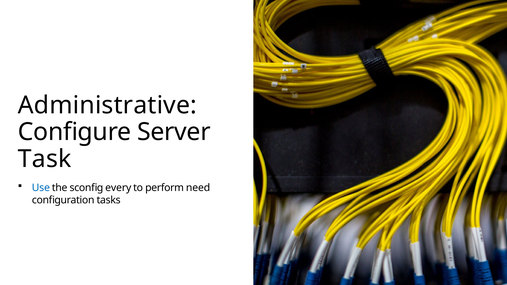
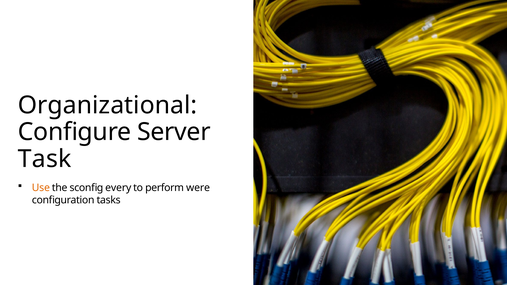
Administrative: Administrative -> Organizational (108, 105)
Use colour: blue -> orange (41, 188)
need: need -> were (198, 188)
